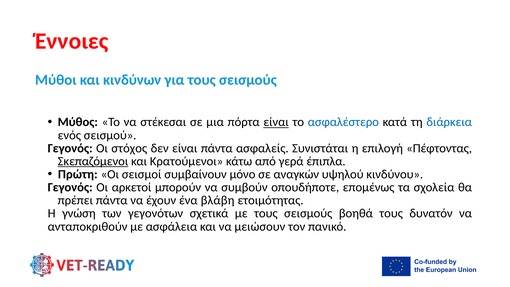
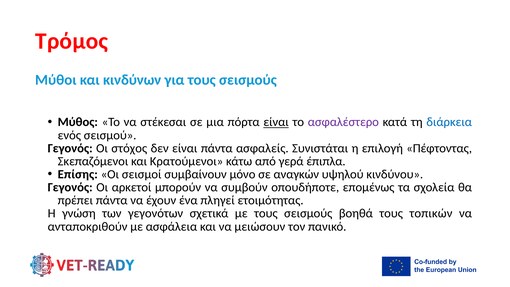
Έννοιες: Έννοιες -> Τρόμος (72, 41)
ασφαλέστερο colour: blue -> purple (343, 122)
Σκεπαζόμενοι underline: present -> none (93, 161)
Πρώτη: Πρώτη -> Επίσης (78, 174)
βλάβη: βλάβη -> πληγεί (218, 200)
δυνατόν: δυνατόν -> τοπικών (431, 213)
